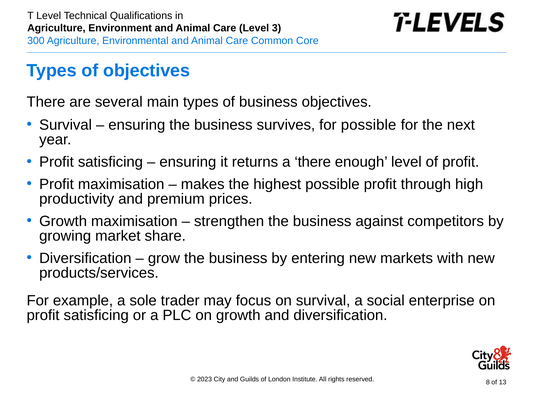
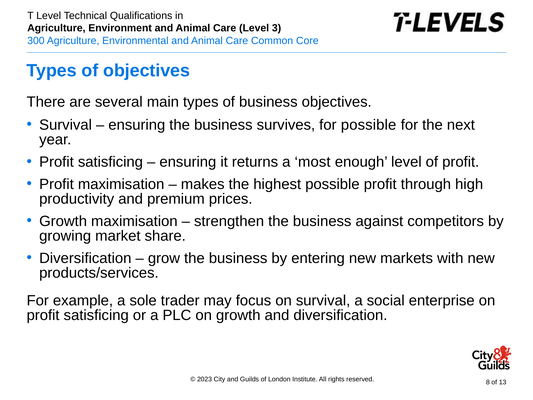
a there: there -> most (313, 162)
